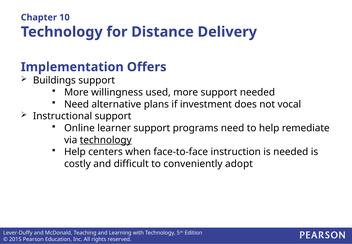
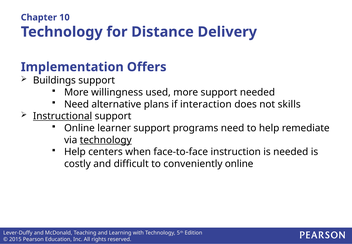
investment: investment -> interaction (206, 104)
vocal: vocal -> skills (289, 104)
Instructional underline: none -> present (63, 116)
conveniently adopt: adopt -> online (239, 164)
